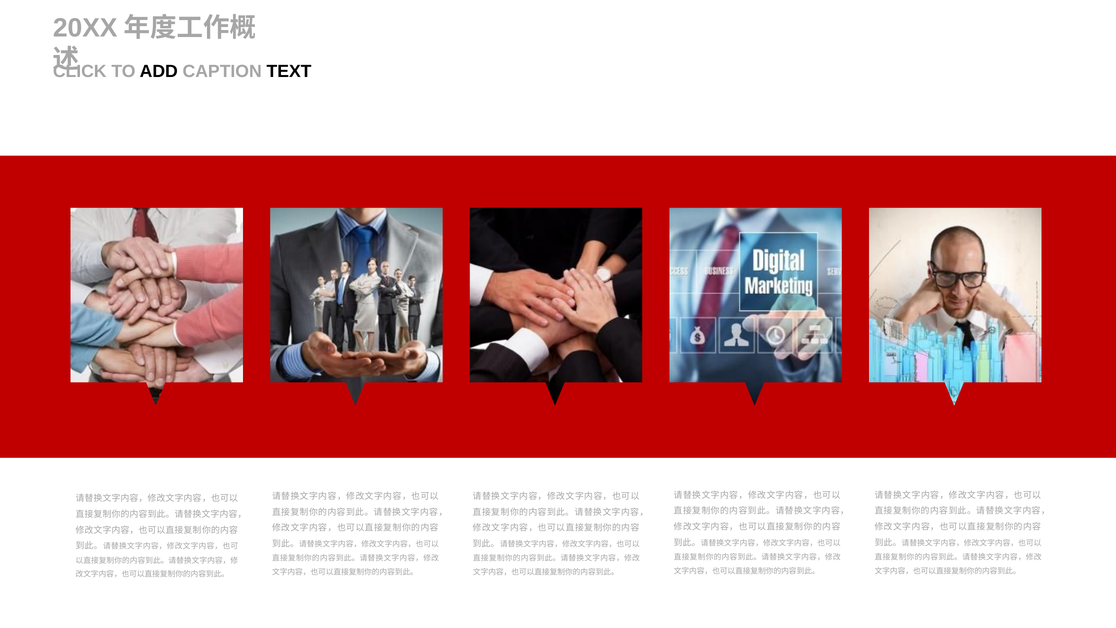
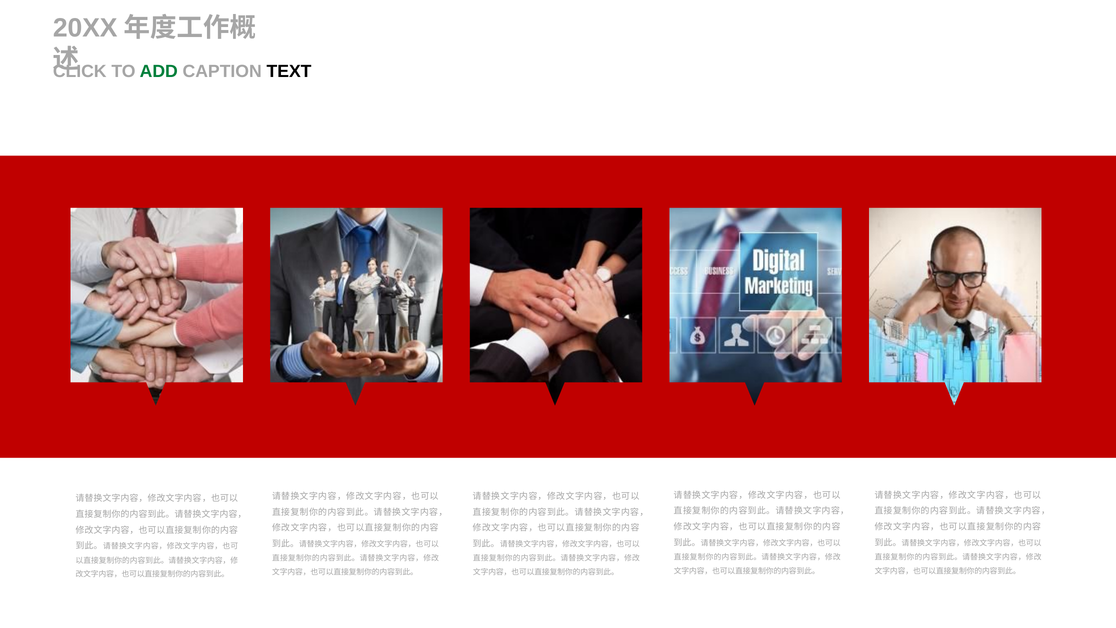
ADD colour: black -> green (159, 72)
